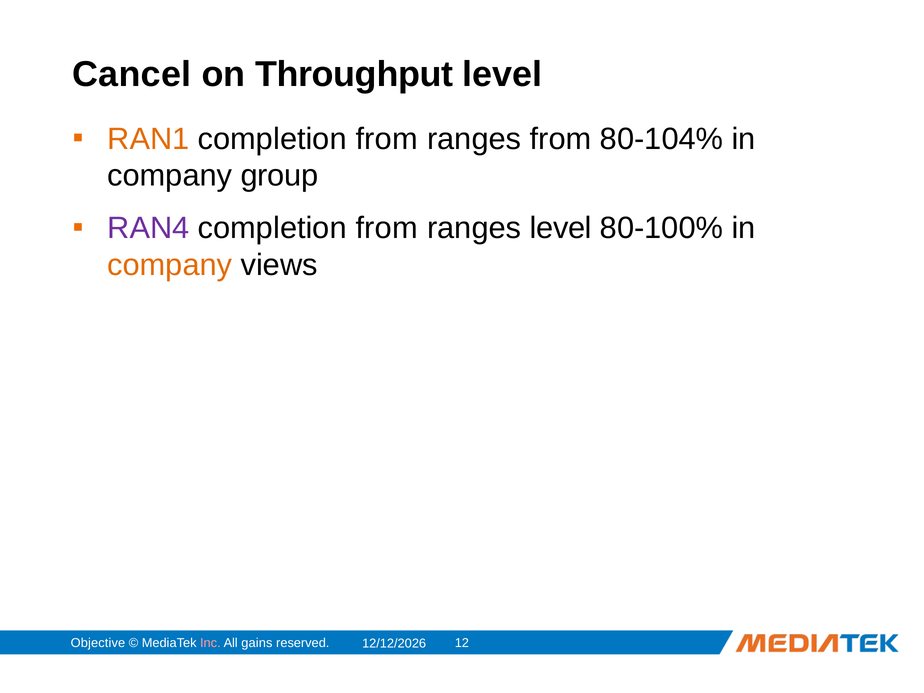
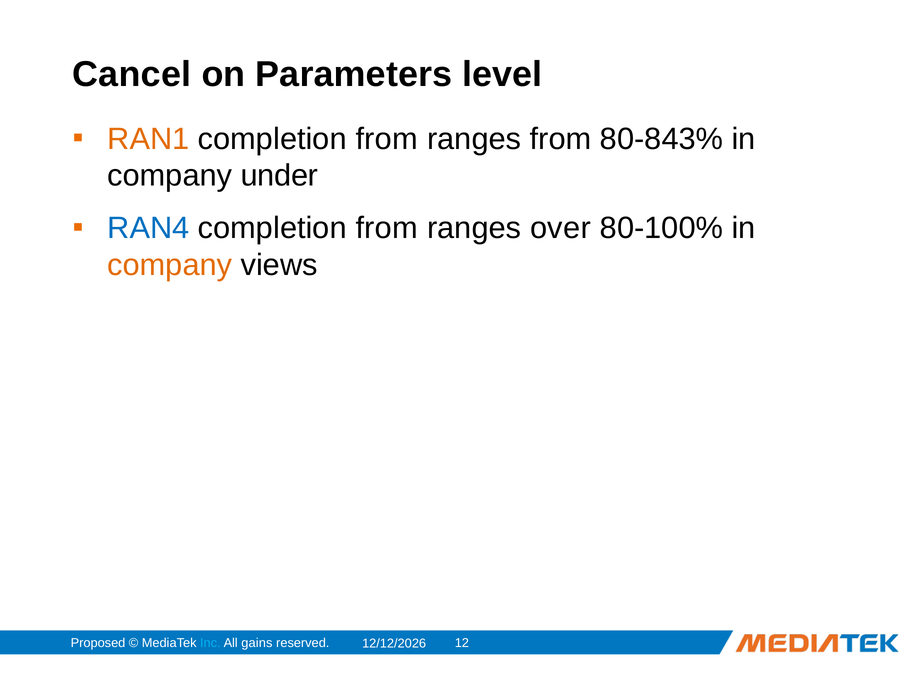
Throughput: Throughput -> Parameters (354, 75)
80-104%: 80-104% -> 80-843% (662, 139)
group: group -> under (279, 176)
RAN4 colour: purple -> blue (148, 228)
ranges level: level -> over (560, 228)
Objective: Objective -> Proposed (98, 643)
Inc colour: pink -> light blue (210, 643)
